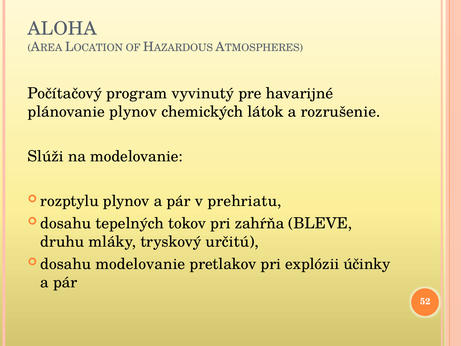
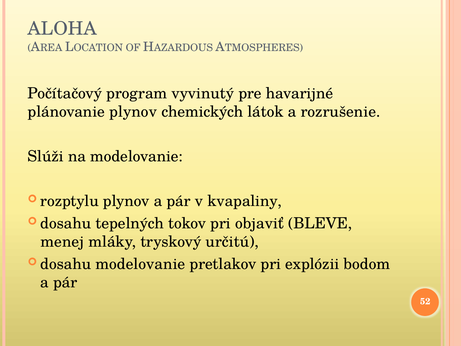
prehriatu: prehriatu -> kvapaliny (245, 201)
zahŕňa: zahŕňa -> objaviť (260, 223)
druhu: druhu -> menej (62, 242)
účinky: účinky -> bodom (367, 264)
